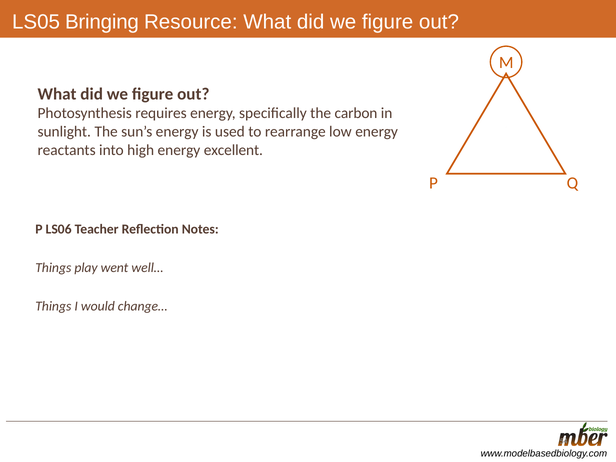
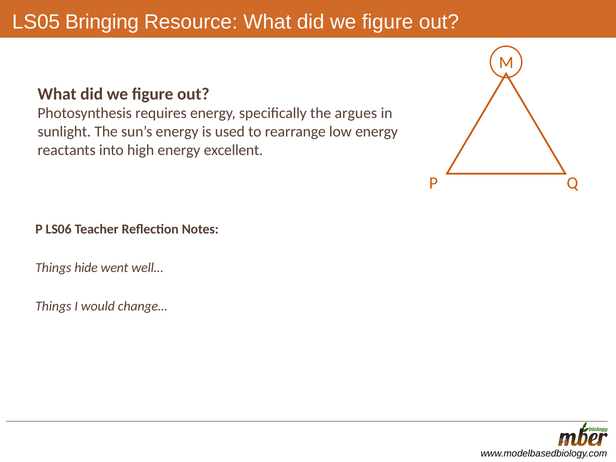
carbon: carbon -> argues (356, 113)
play: play -> hide (86, 268)
